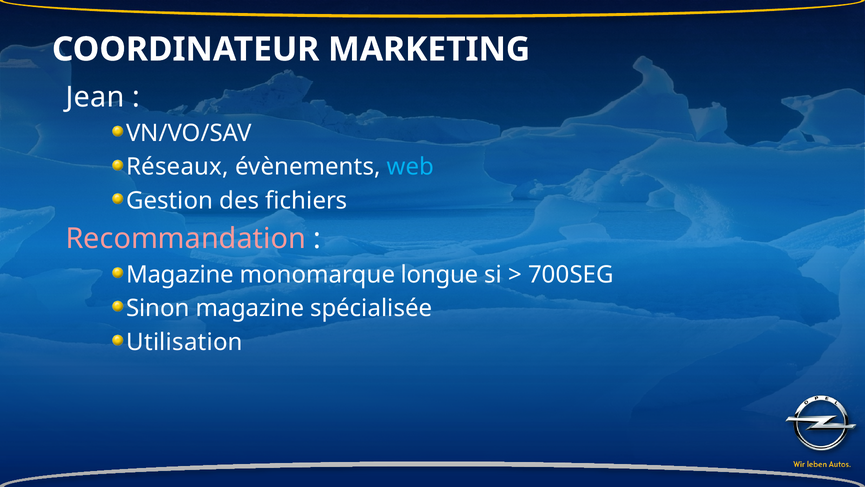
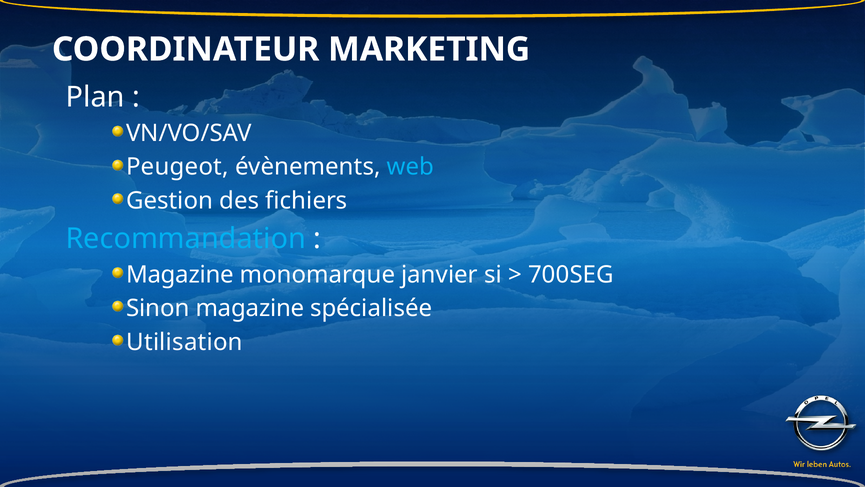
Jean: Jean -> Plan (95, 97)
Réseaux: Réseaux -> Peugeot (177, 167)
Recommandation colour: pink -> light blue (186, 238)
longue: longue -> janvier (440, 275)
